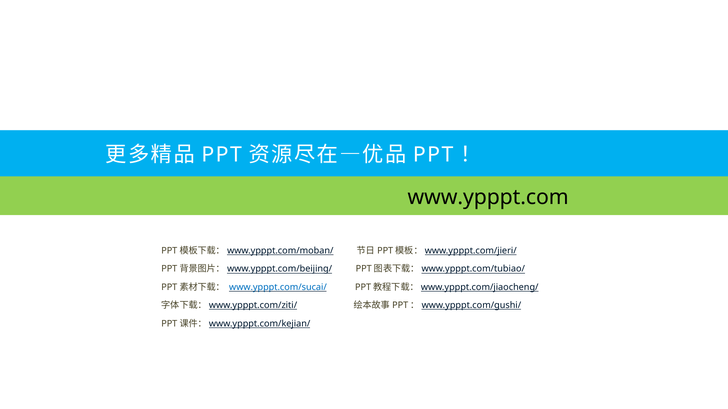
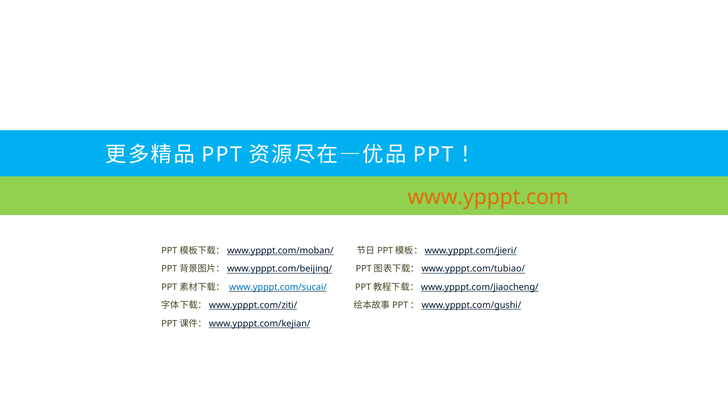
www.ypppt.com colour: black -> orange (488, 197)
